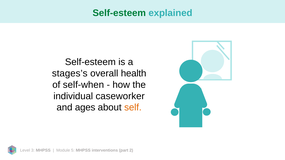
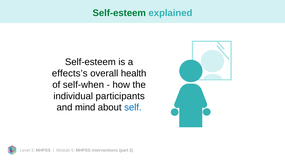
stages’s: stages’s -> effects’s (70, 73)
caseworker: caseworker -> participants (120, 96)
ages: ages -> mind (85, 108)
self colour: orange -> blue (133, 108)
